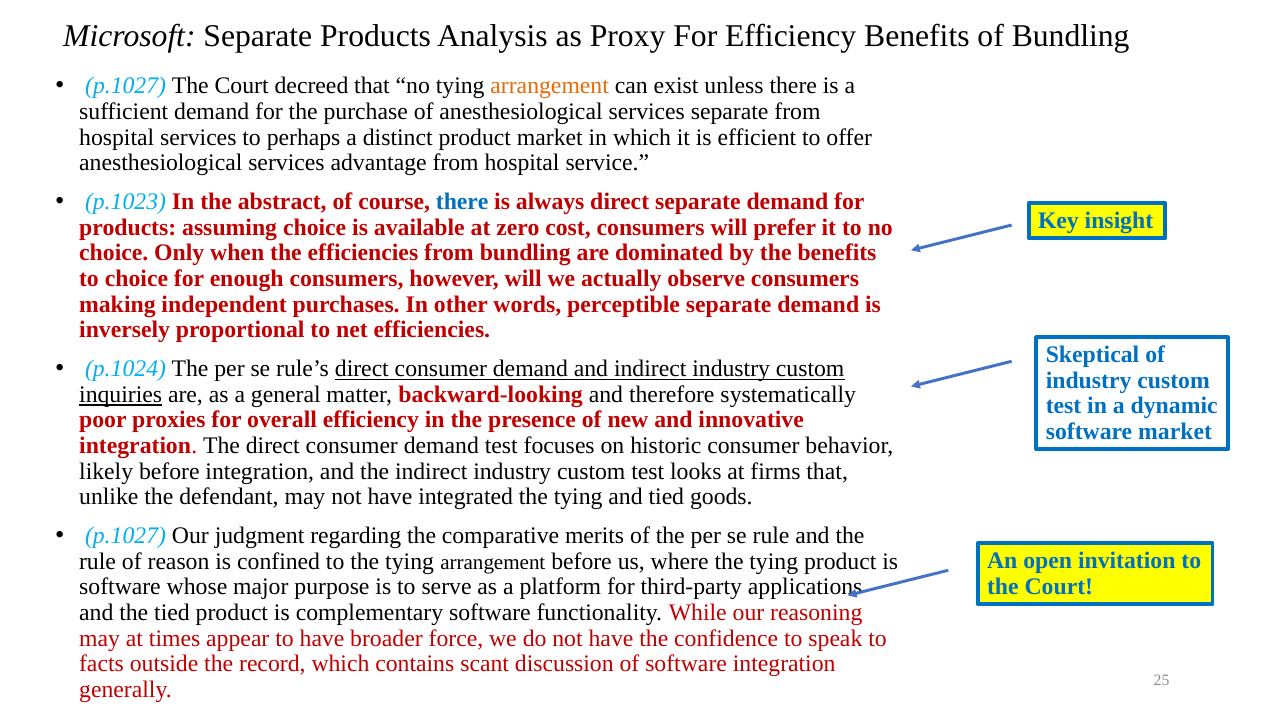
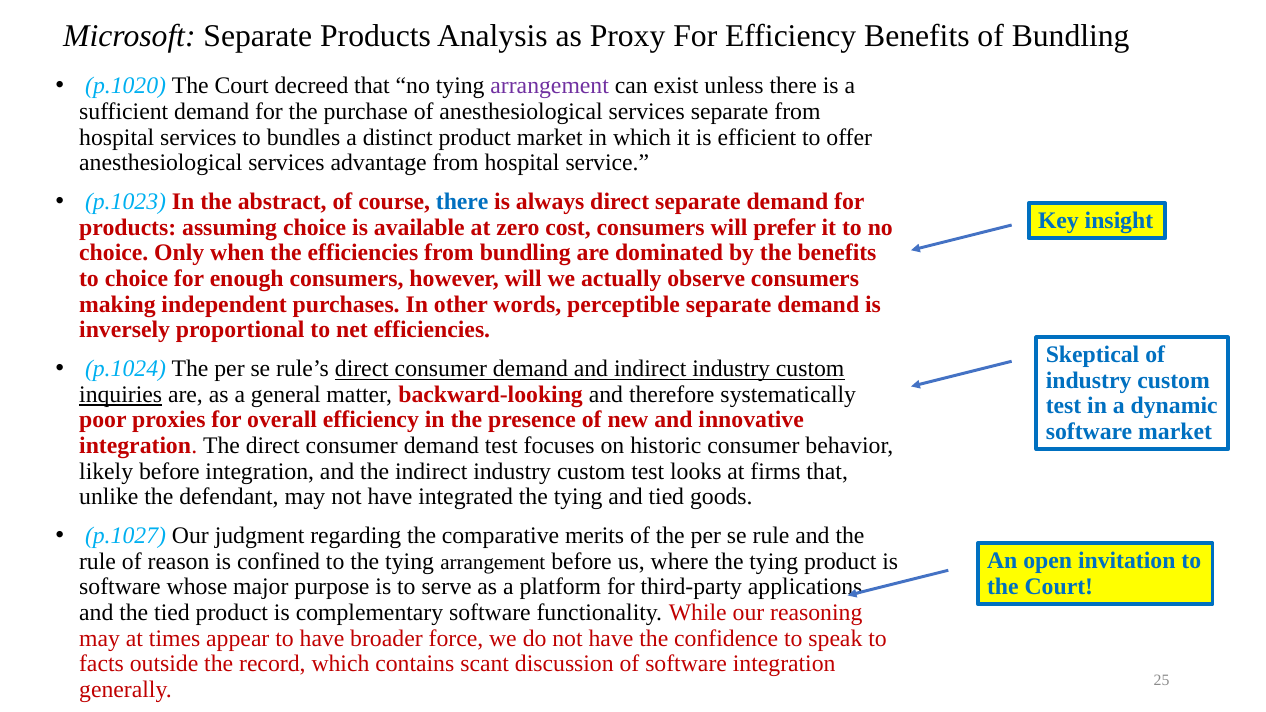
p.1027: p.1027 -> p.1020 (126, 86)
arrangement colour: orange -> purple (550, 86)
perhaps: perhaps -> bundles (304, 137)
